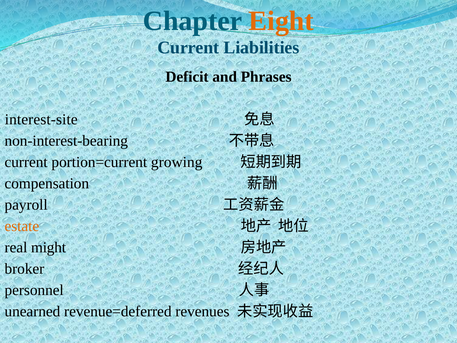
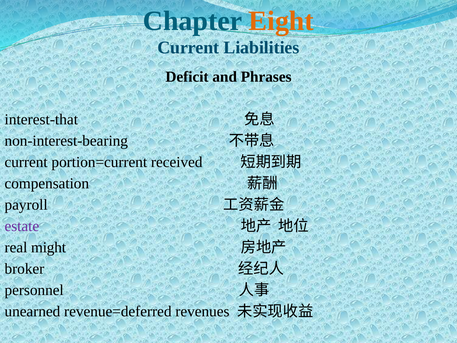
interest-site: interest-site -> interest-that (41, 119)
growing: growing -> received (177, 162)
estate colour: orange -> purple (22, 226)
